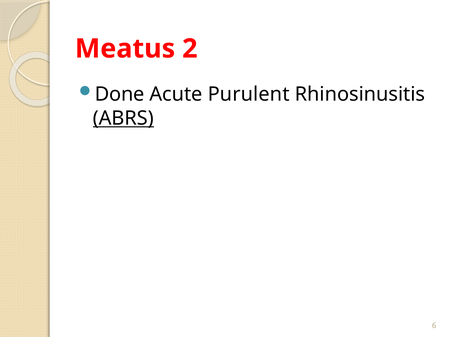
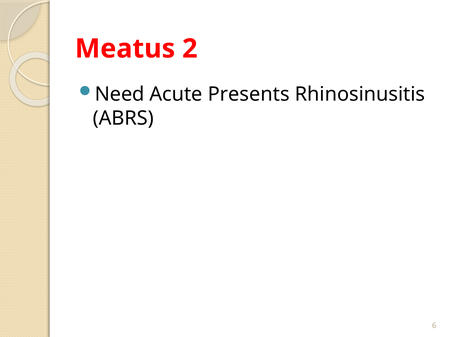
Done: Done -> Need (120, 94)
Purulent: Purulent -> Presents (249, 94)
ABRS underline: present -> none (123, 118)
